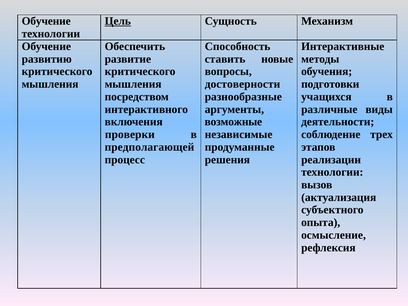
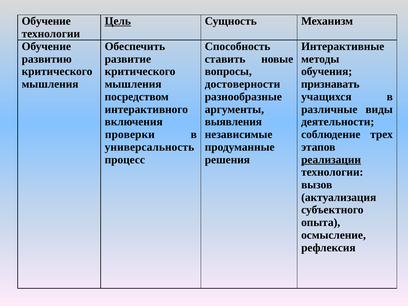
подготовки: подготовки -> признавать (330, 84)
возможные: возможные -> выявления (233, 122)
предполагающей: предполагающей -> универсальность (149, 147)
реализации underline: none -> present (331, 160)
